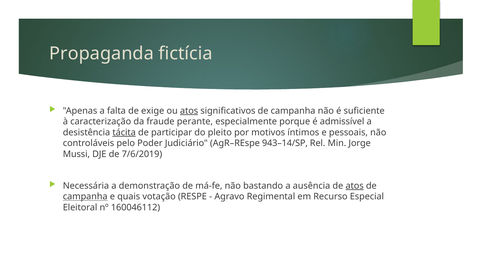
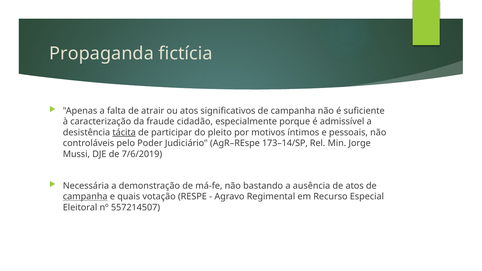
exige: exige -> atrair (153, 111)
atos underline: present -> none (189, 111)
perante: perante -> cidadão (195, 122)
943–14/SP: 943–14/SP -> 173–14/SP (285, 143)
atos underline: present -> none (355, 186)
160046112: 160046112 -> 557214507 (136, 208)
